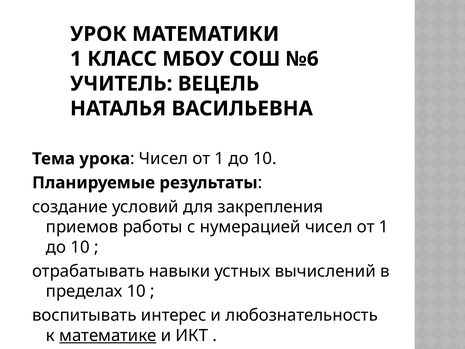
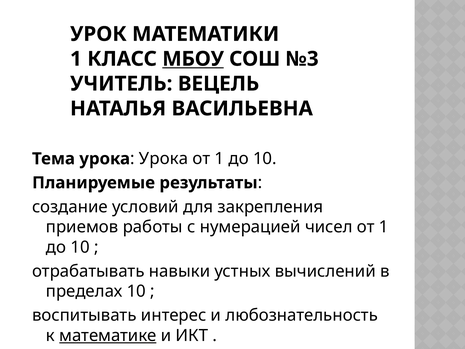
МБОУ underline: none -> present (193, 59)
№6: №6 -> №3 (302, 59)
Чисел: Чисел -> Урока (164, 159)
